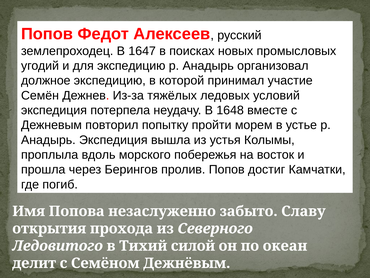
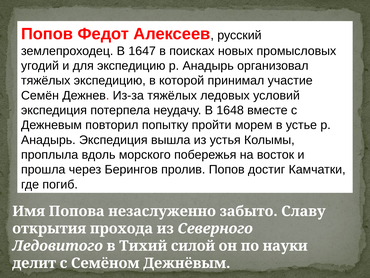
должное: должное -> тяжёлых (46, 81)
океан: океан -> науки (285, 245)
